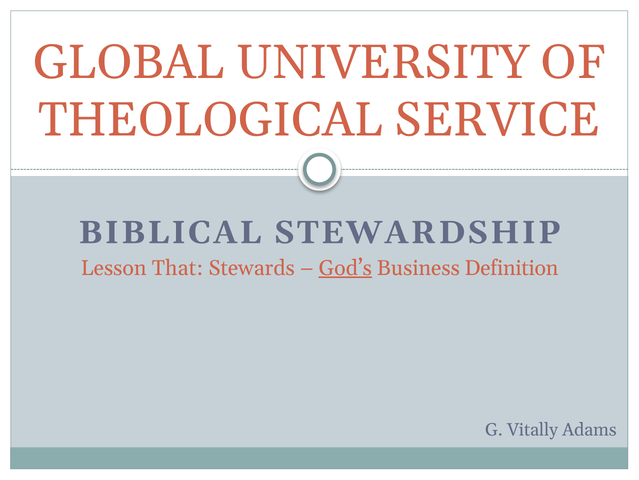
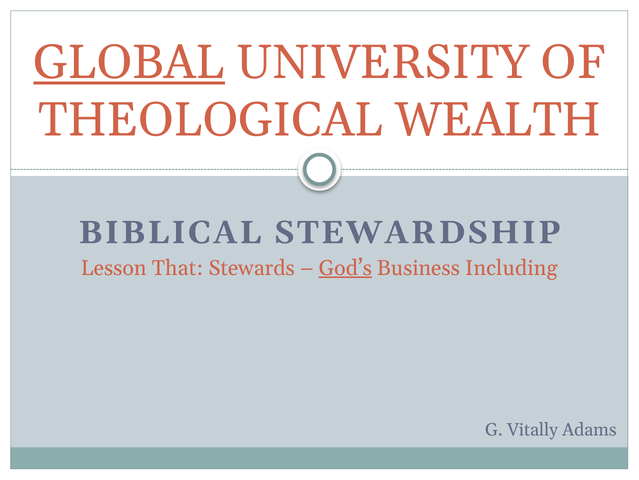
GLOBAL underline: none -> present (129, 62)
SERVICE: SERVICE -> WEALTH (498, 120)
Definition: Definition -> Including (511, 268)
